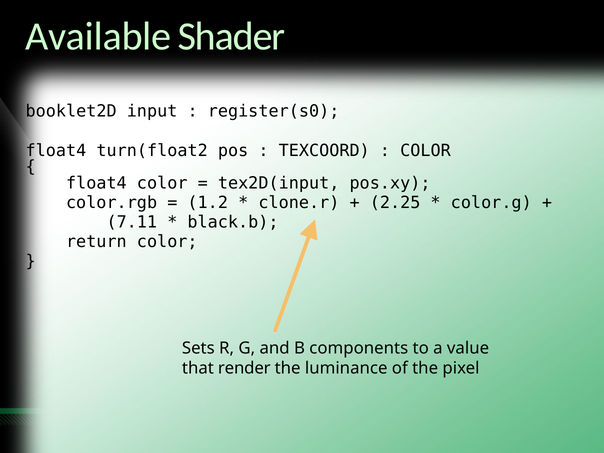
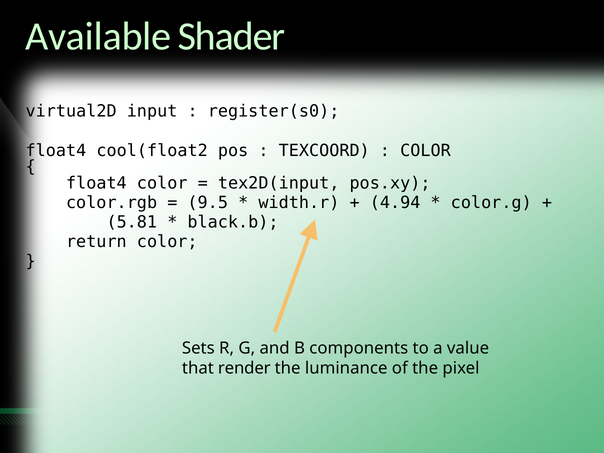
booklet2D: booklet2D -> virtual2D (71, 111)
turn(float2: turn(float2 -> cool(float2 (152, 151)
1.2: 1.2 -> 9.5 (208, 203)
clone.r: clone.r -> width.r (299, 203)
2.25: 2.25 -> 4.94 (395, 203)
7.11: 7.11 -> 5.81 (132, 222)
